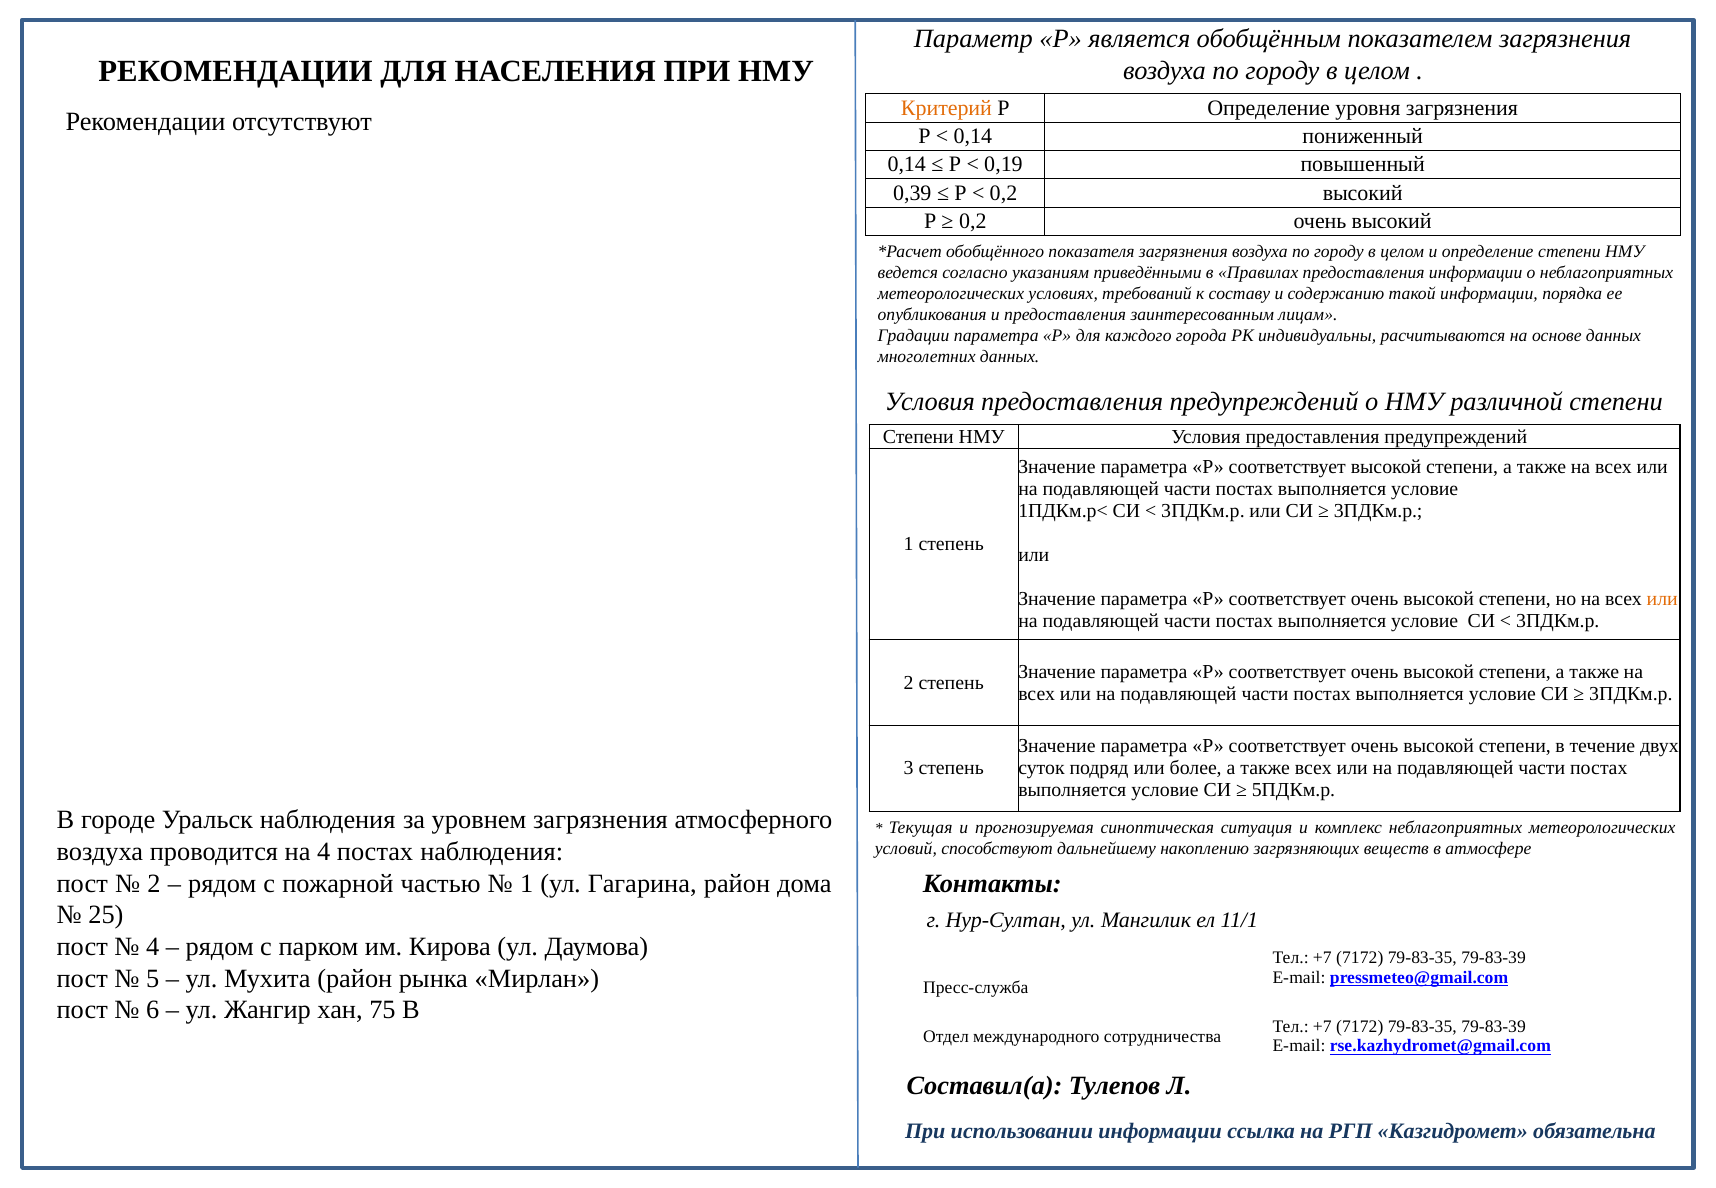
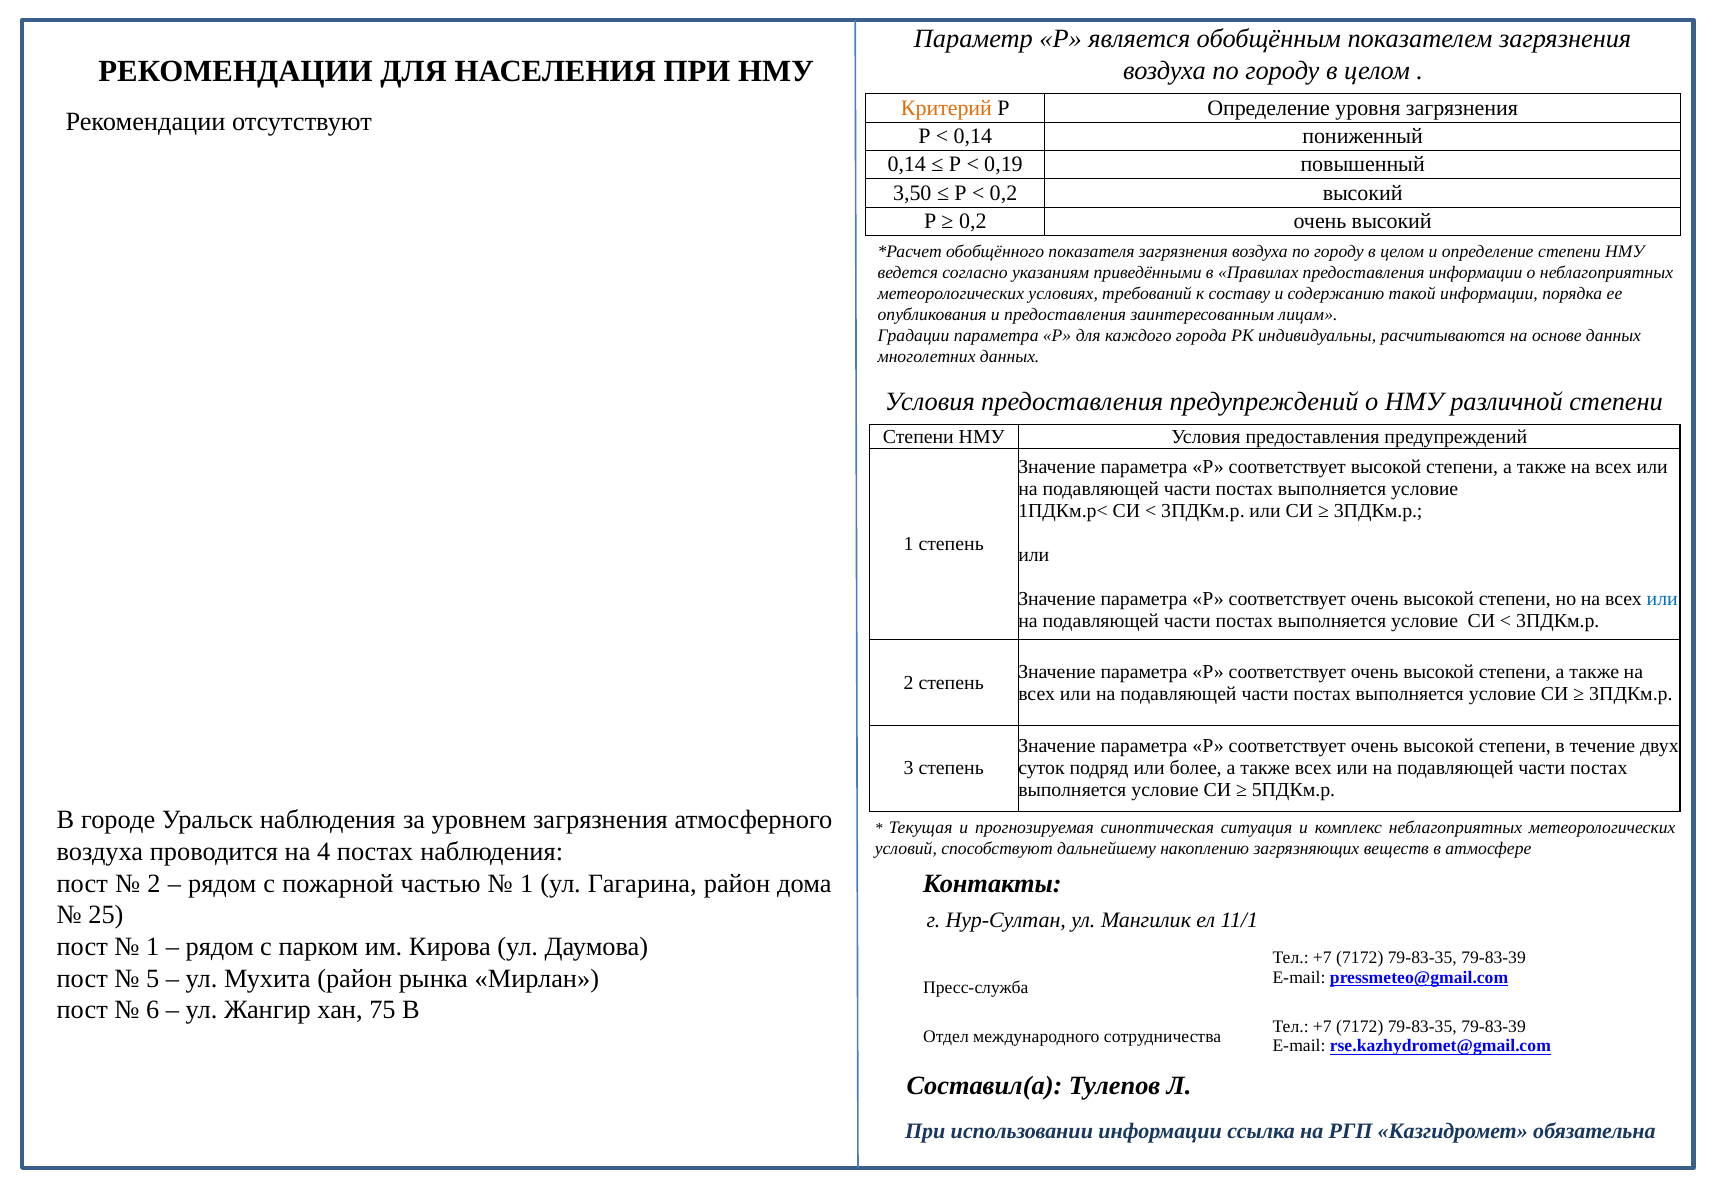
0,39: 0,39 -> 3,50 (912, 193)
или colour: orange -> blue (1662, 599)
4: 4 -> 1 (153, 947)
